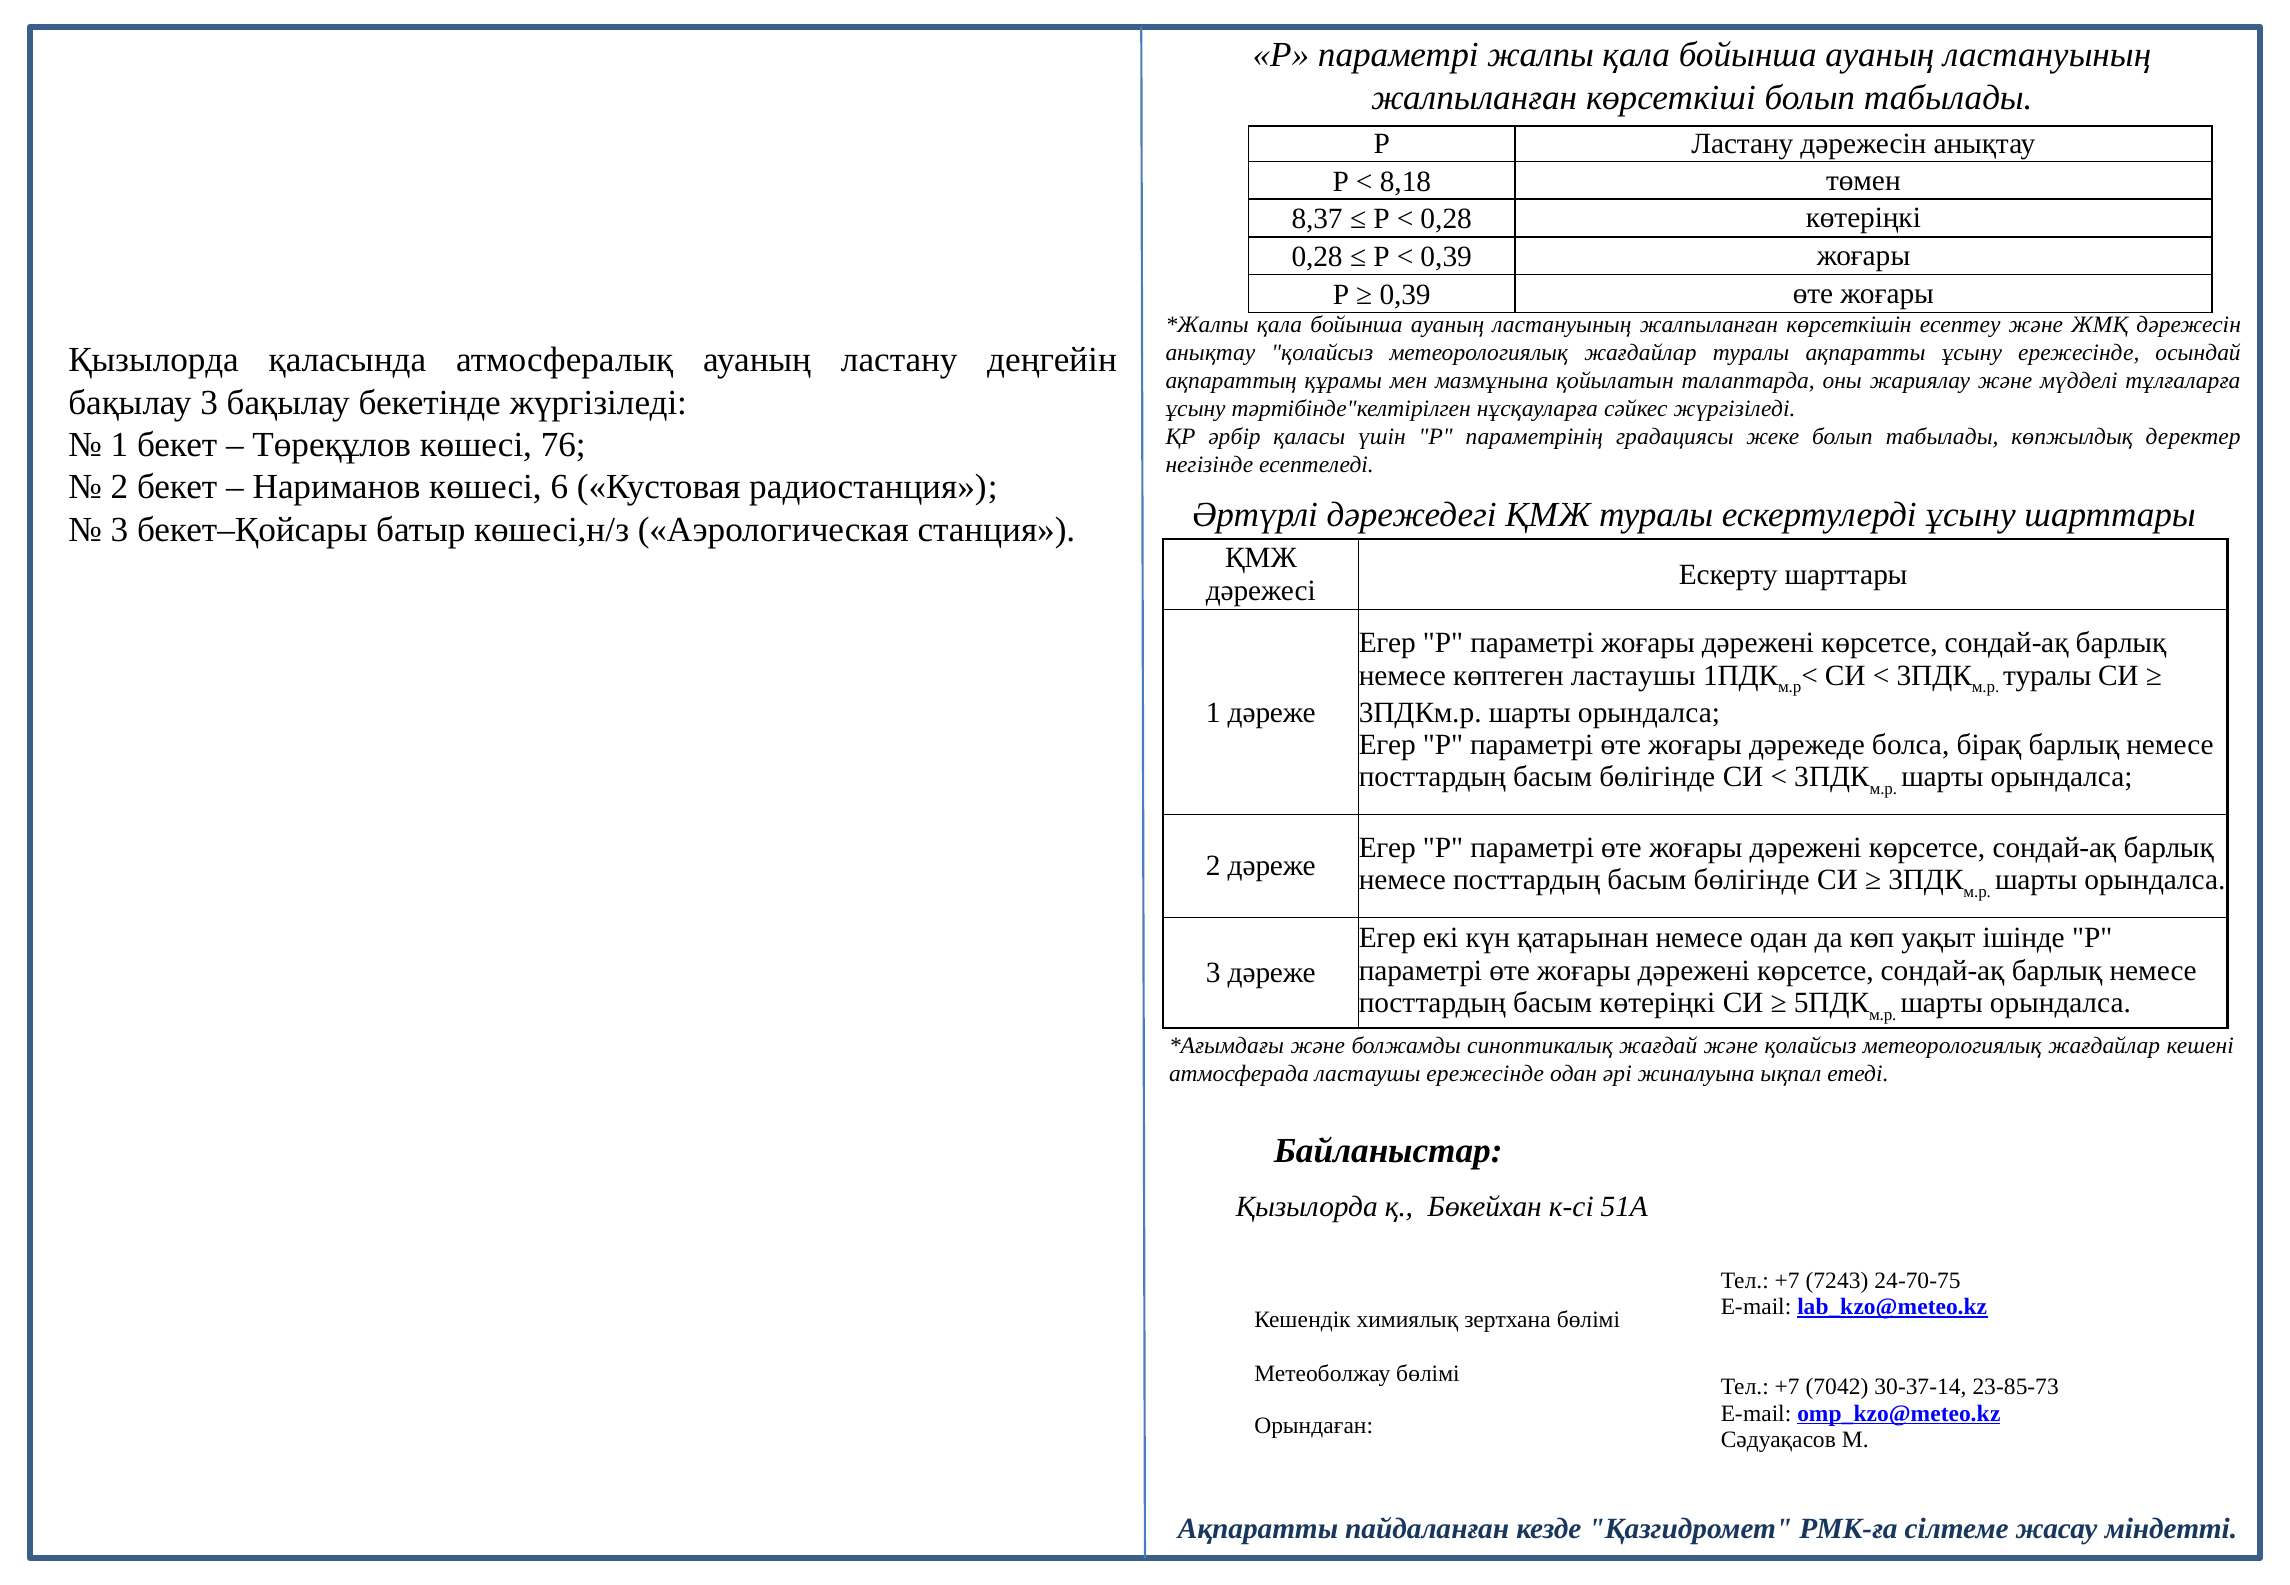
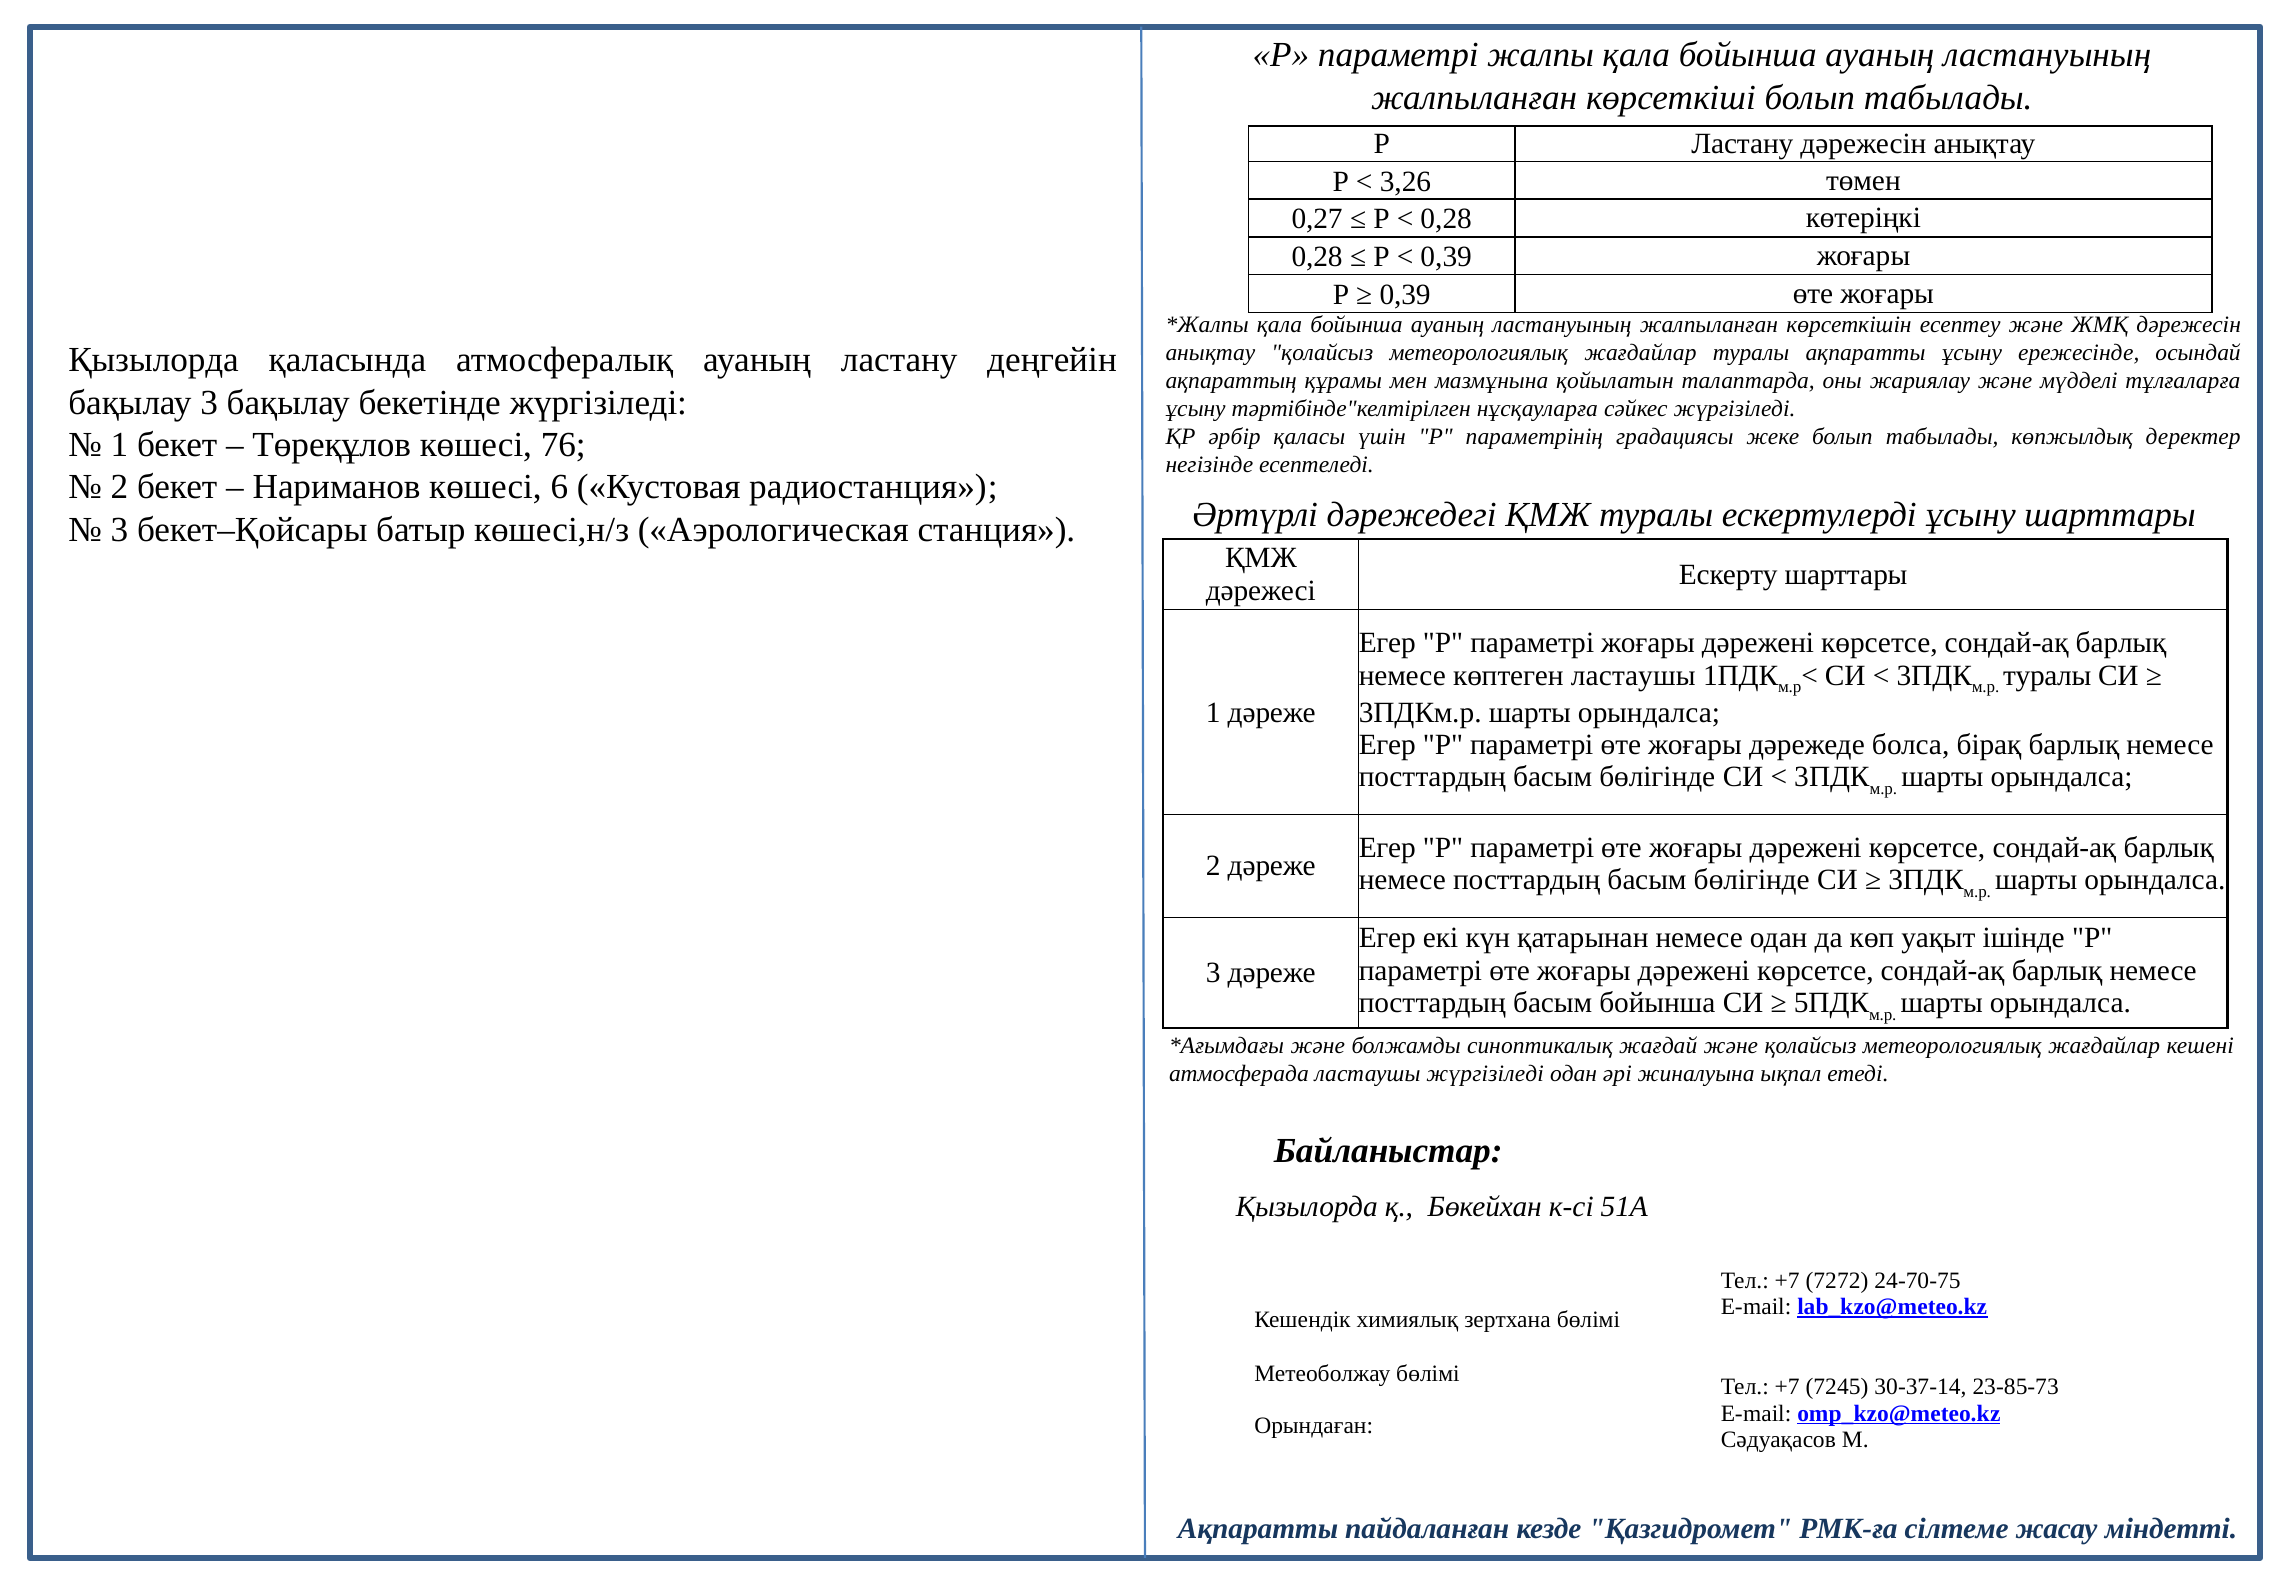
8,18: 8,18 -> 3,26 (1405, 182)
8,37: 8,37 -> 0,27 (1317, 219)
басым көтеріңкі: көтеріңкі -> бойынша (1657, 1003)
ластаушы ережесінде: ережесінде -> жүргізіледі (1485, 1074)
7243: 7243 -> 7272 (1837, 1281)
7042: 7042 -> 7245 (1837, 1388)
